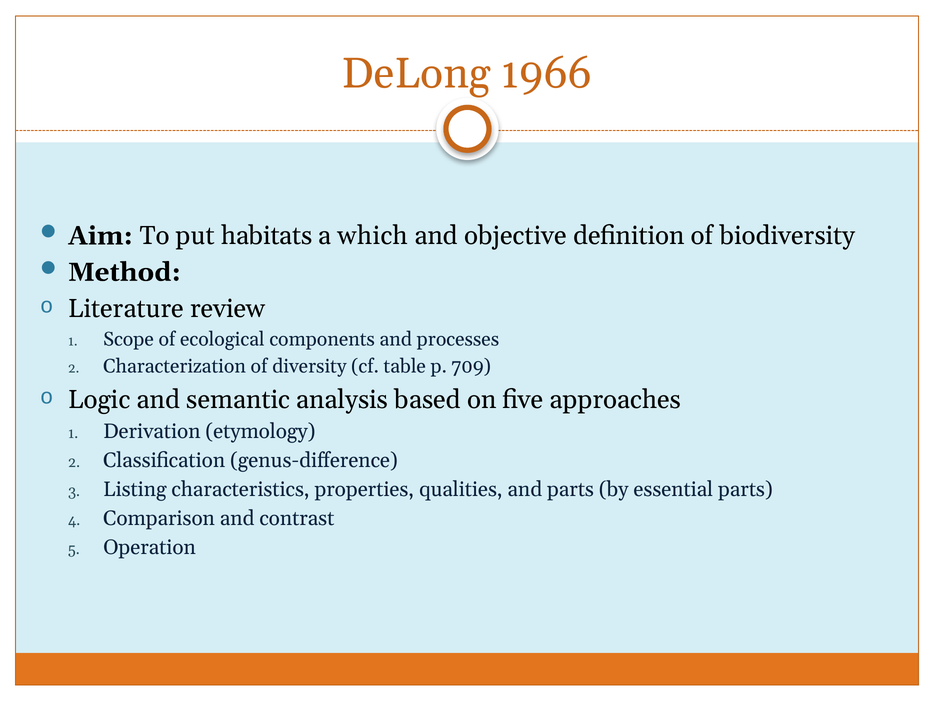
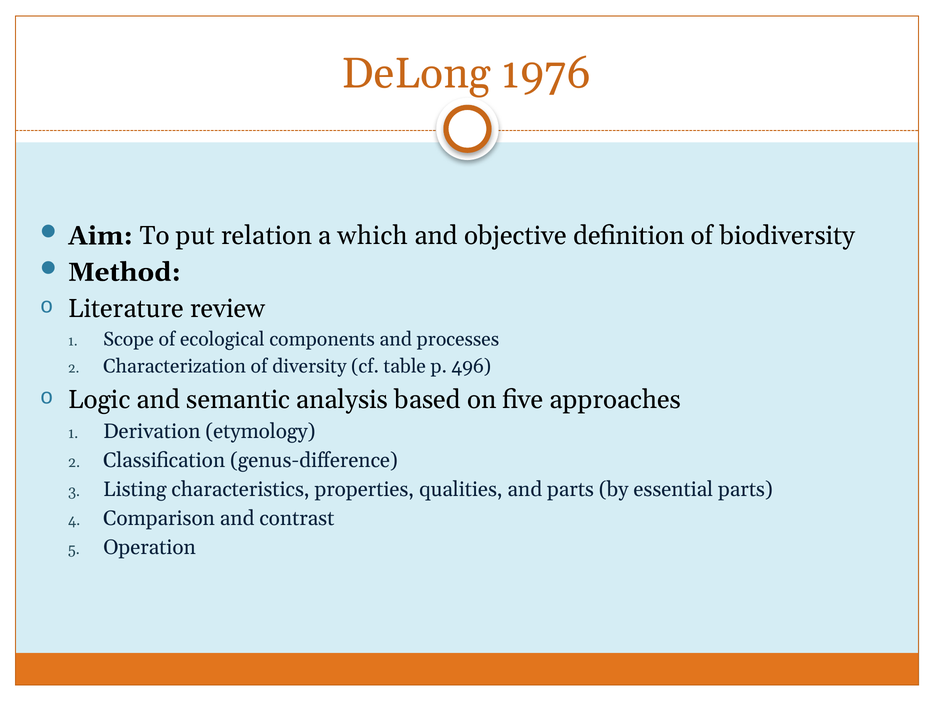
1966: 1966 -> 1976 (546, 74)
habitats: habitats -> relation (267, 236)
709: 709 -> 496 (471, 367)
